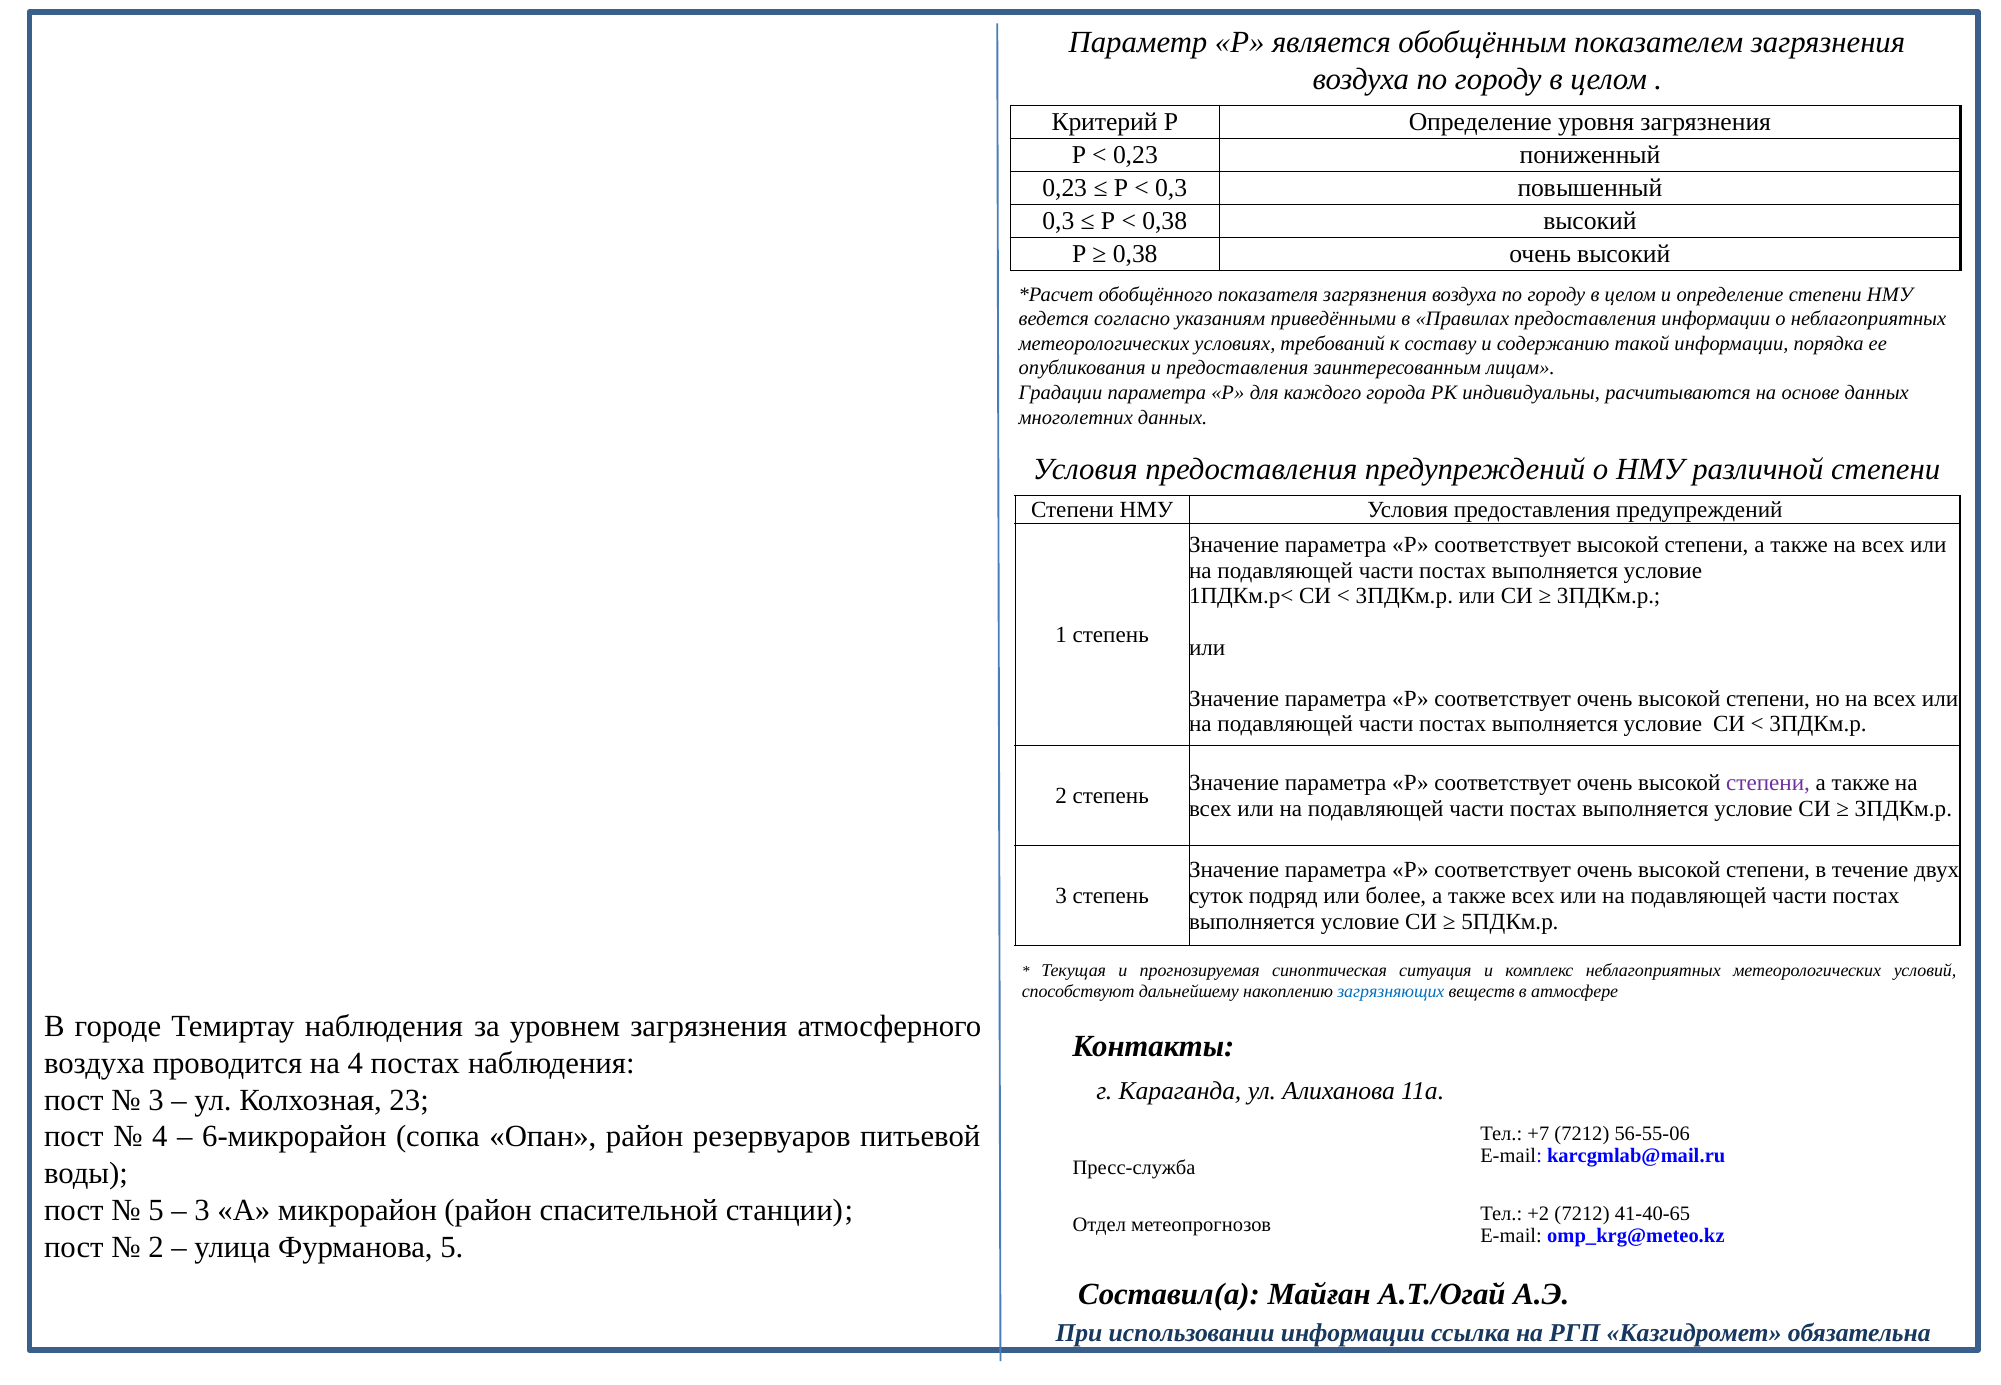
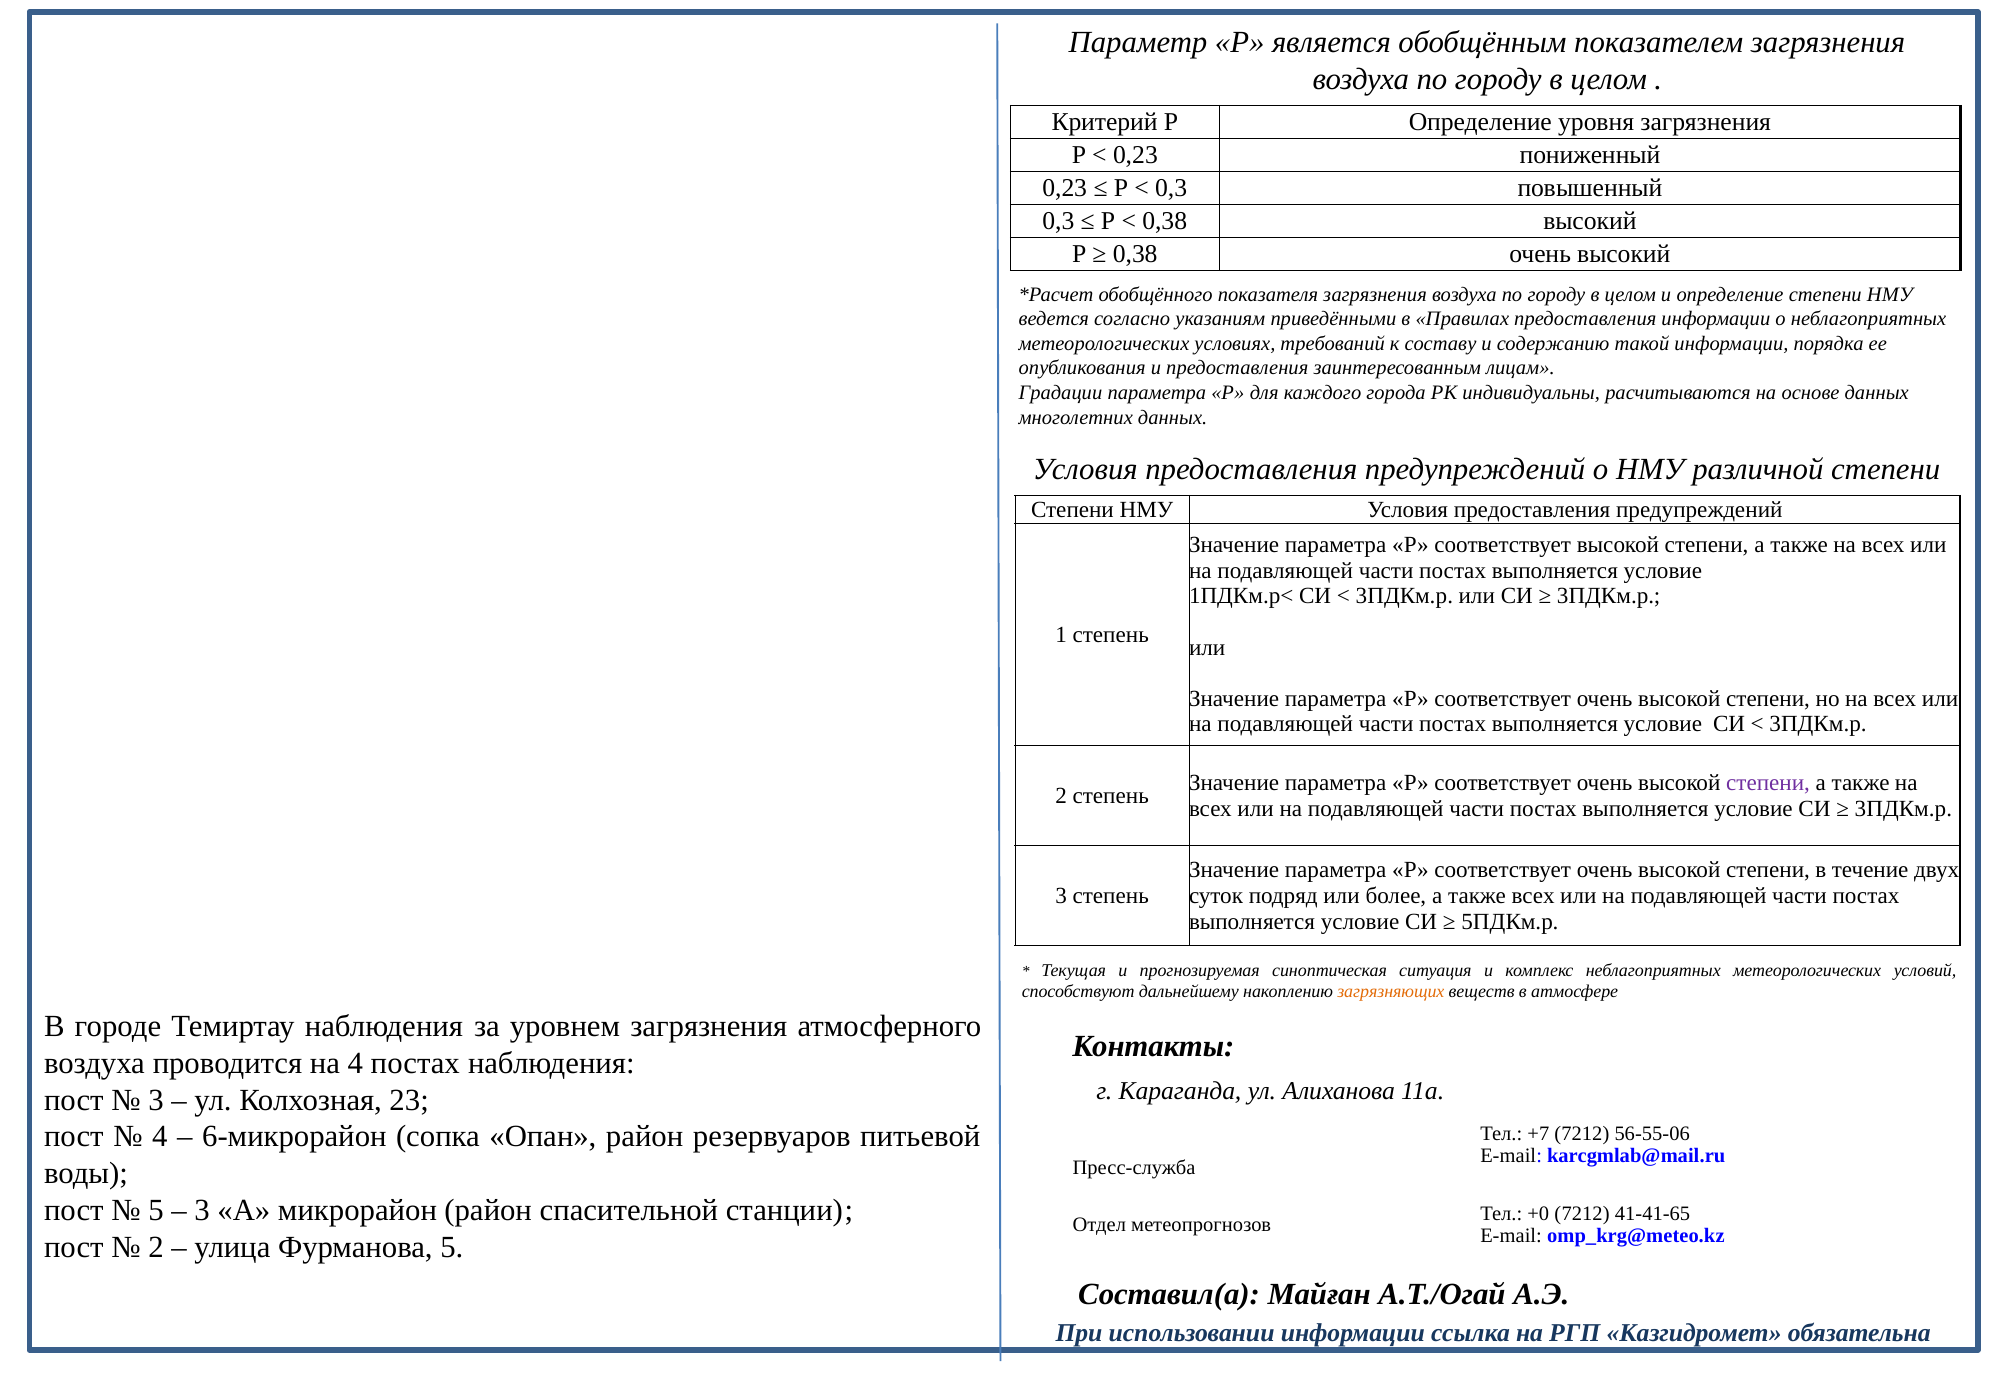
загрязняющих colour: blue -> orange (1391, 992)
+2: +2 -> +0 (1538, 1214)
41-40-65: 41-40-65 -> 41-41-65 (1653, 1214)
